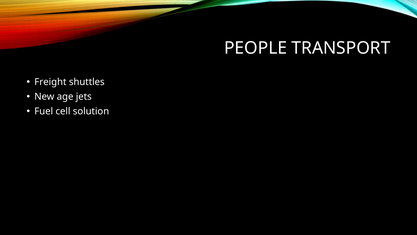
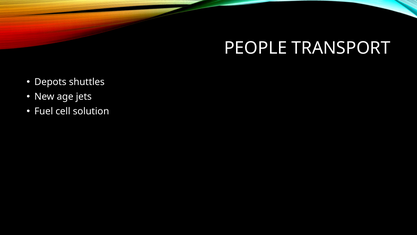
Freight: Freight -> Depots (50, 82)
